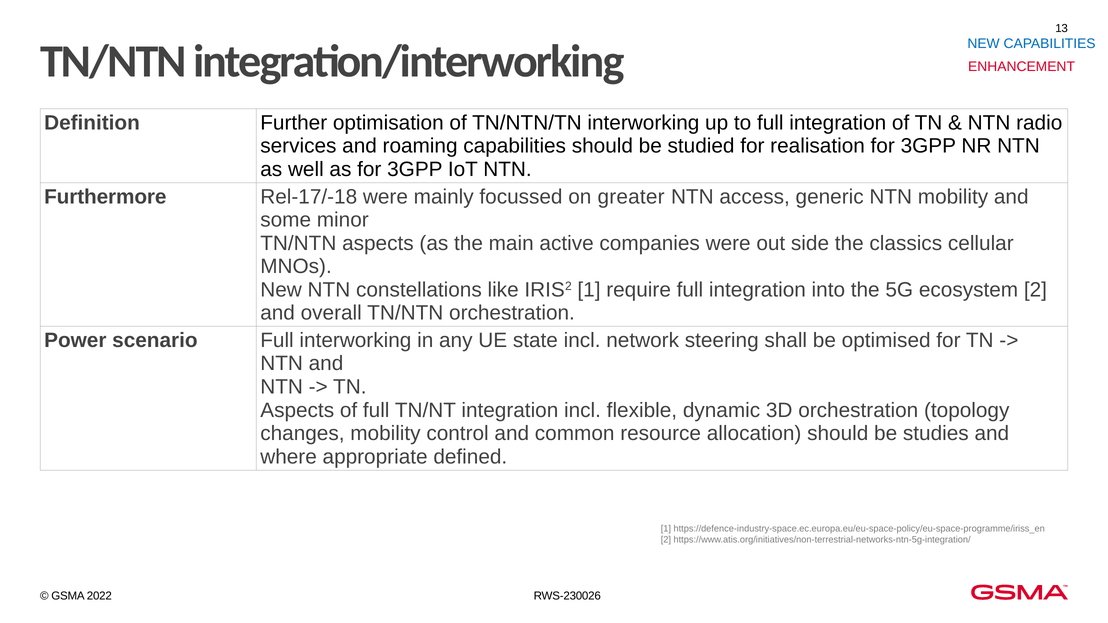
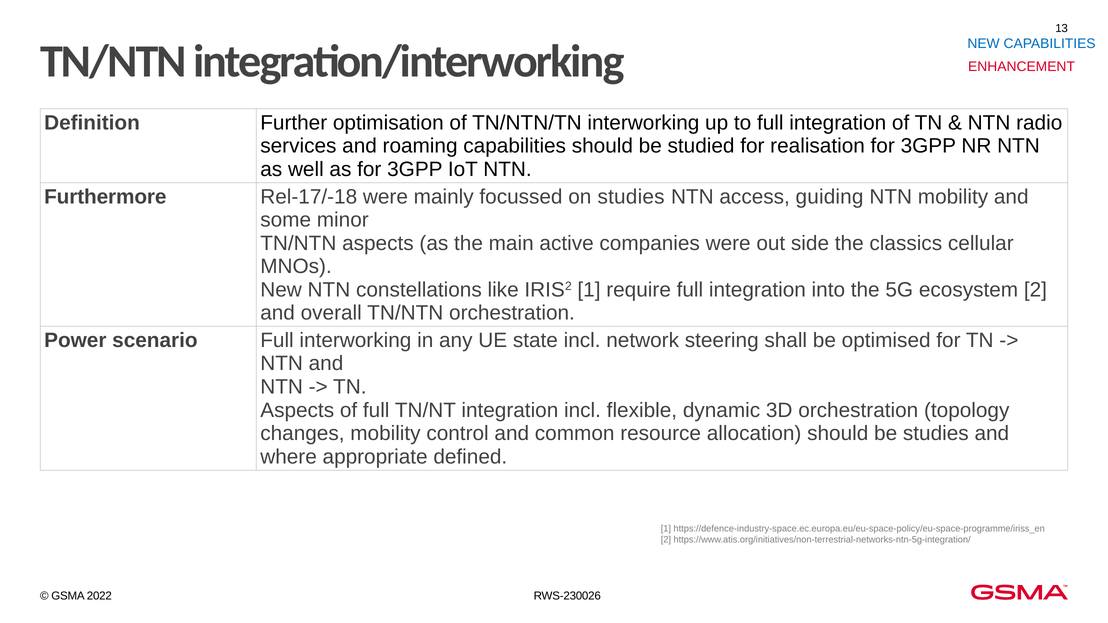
on greater: greater -> studies (631, 197)
generic: generic -> guiding (830, 197)
